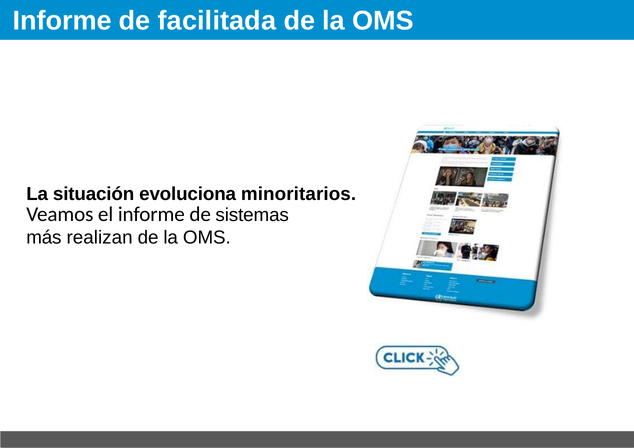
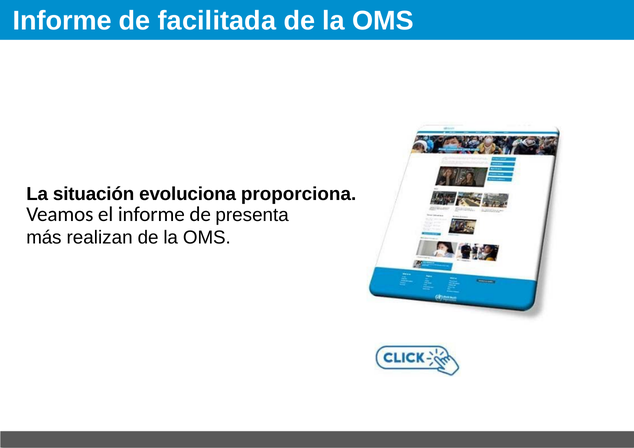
minoritarios: minoritarios -> proporciona (299, 194)
sistemas: sistemas -> presenta (252, 216)
